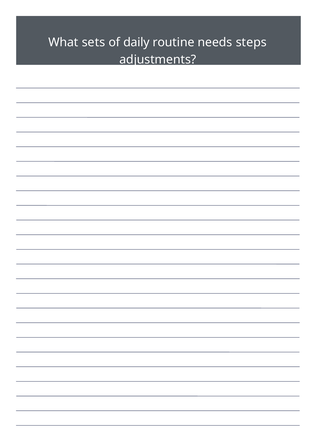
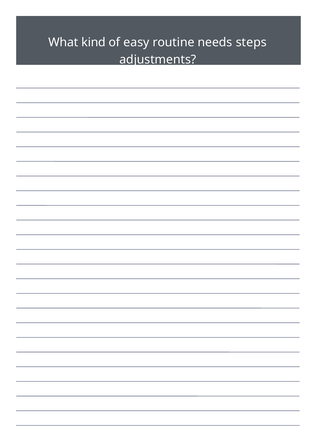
sets: sets -> kind (94, 42)
daily: daily -> easy (136, 42)
